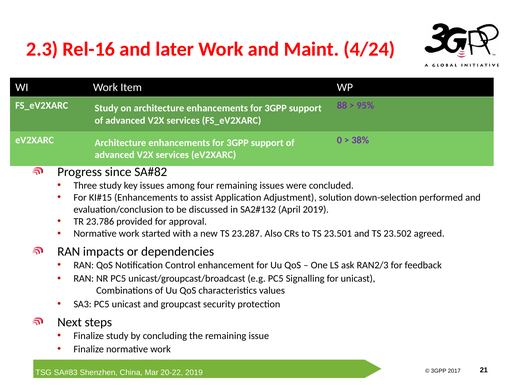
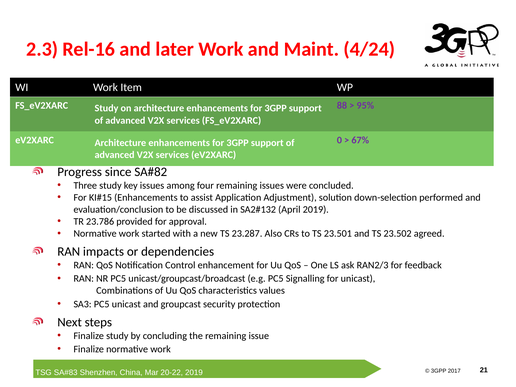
38%: 38% -> 67% (360, 140)
